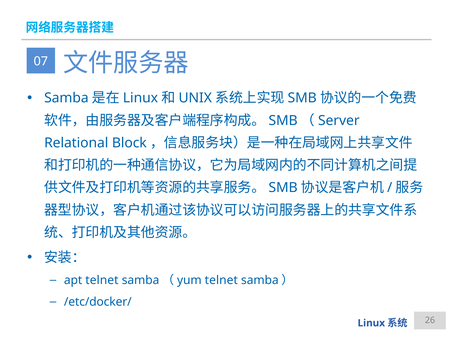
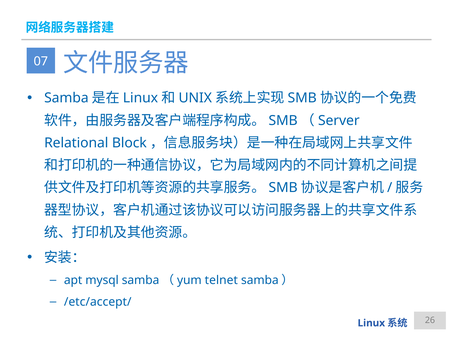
apt telnet: telnet -> mysql (102, 280)
/etc/docker/: /etc/docker/ -> /etc/accept/ (98, 302)
